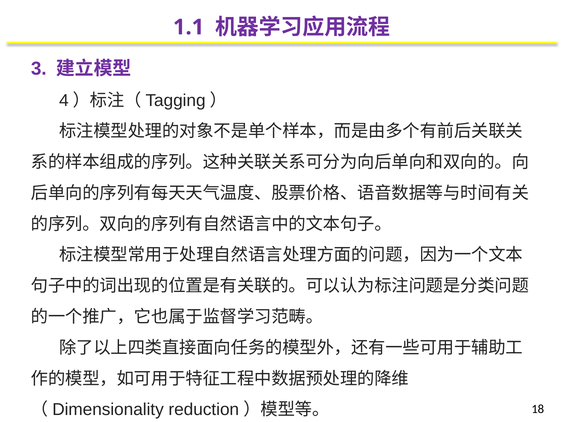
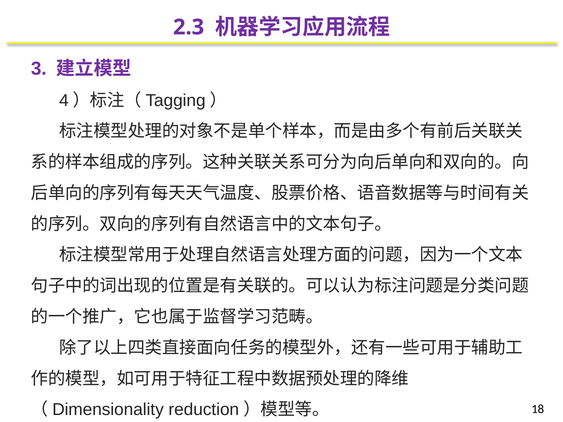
1.1: 1.1 -> 2.3 (189, 27)
